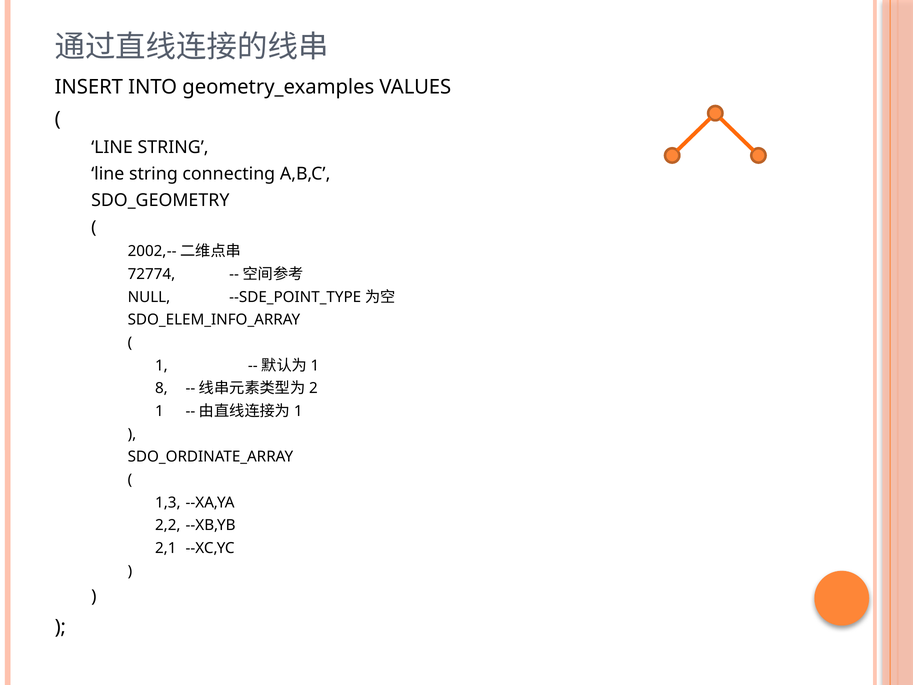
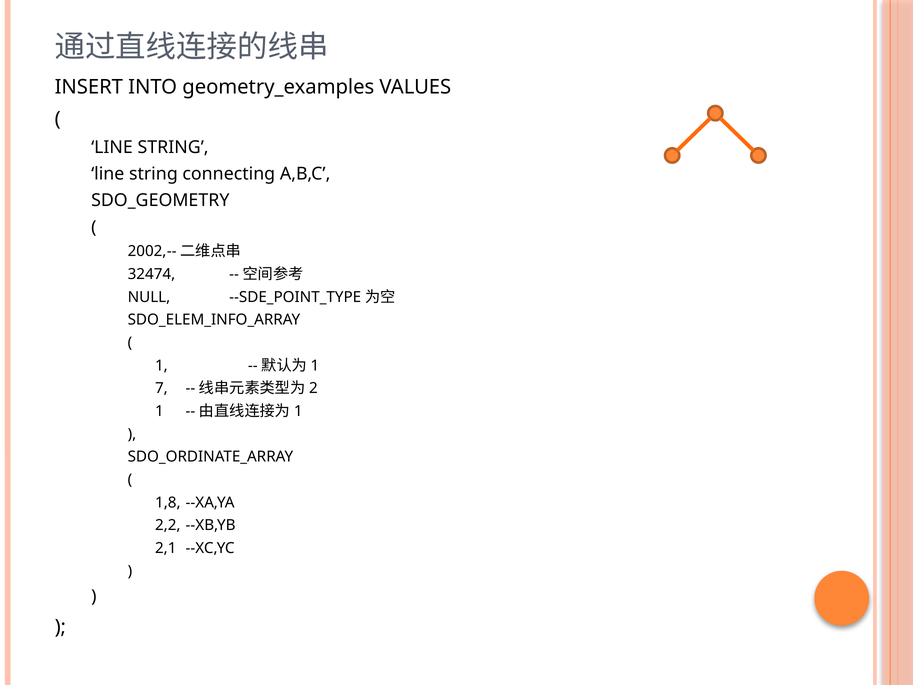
72774: 72774 -> 32474 (151, 274)
8: 8 -> 7 (161, 388)
1,3: 1,3 -> 1,8 (168, 502)
